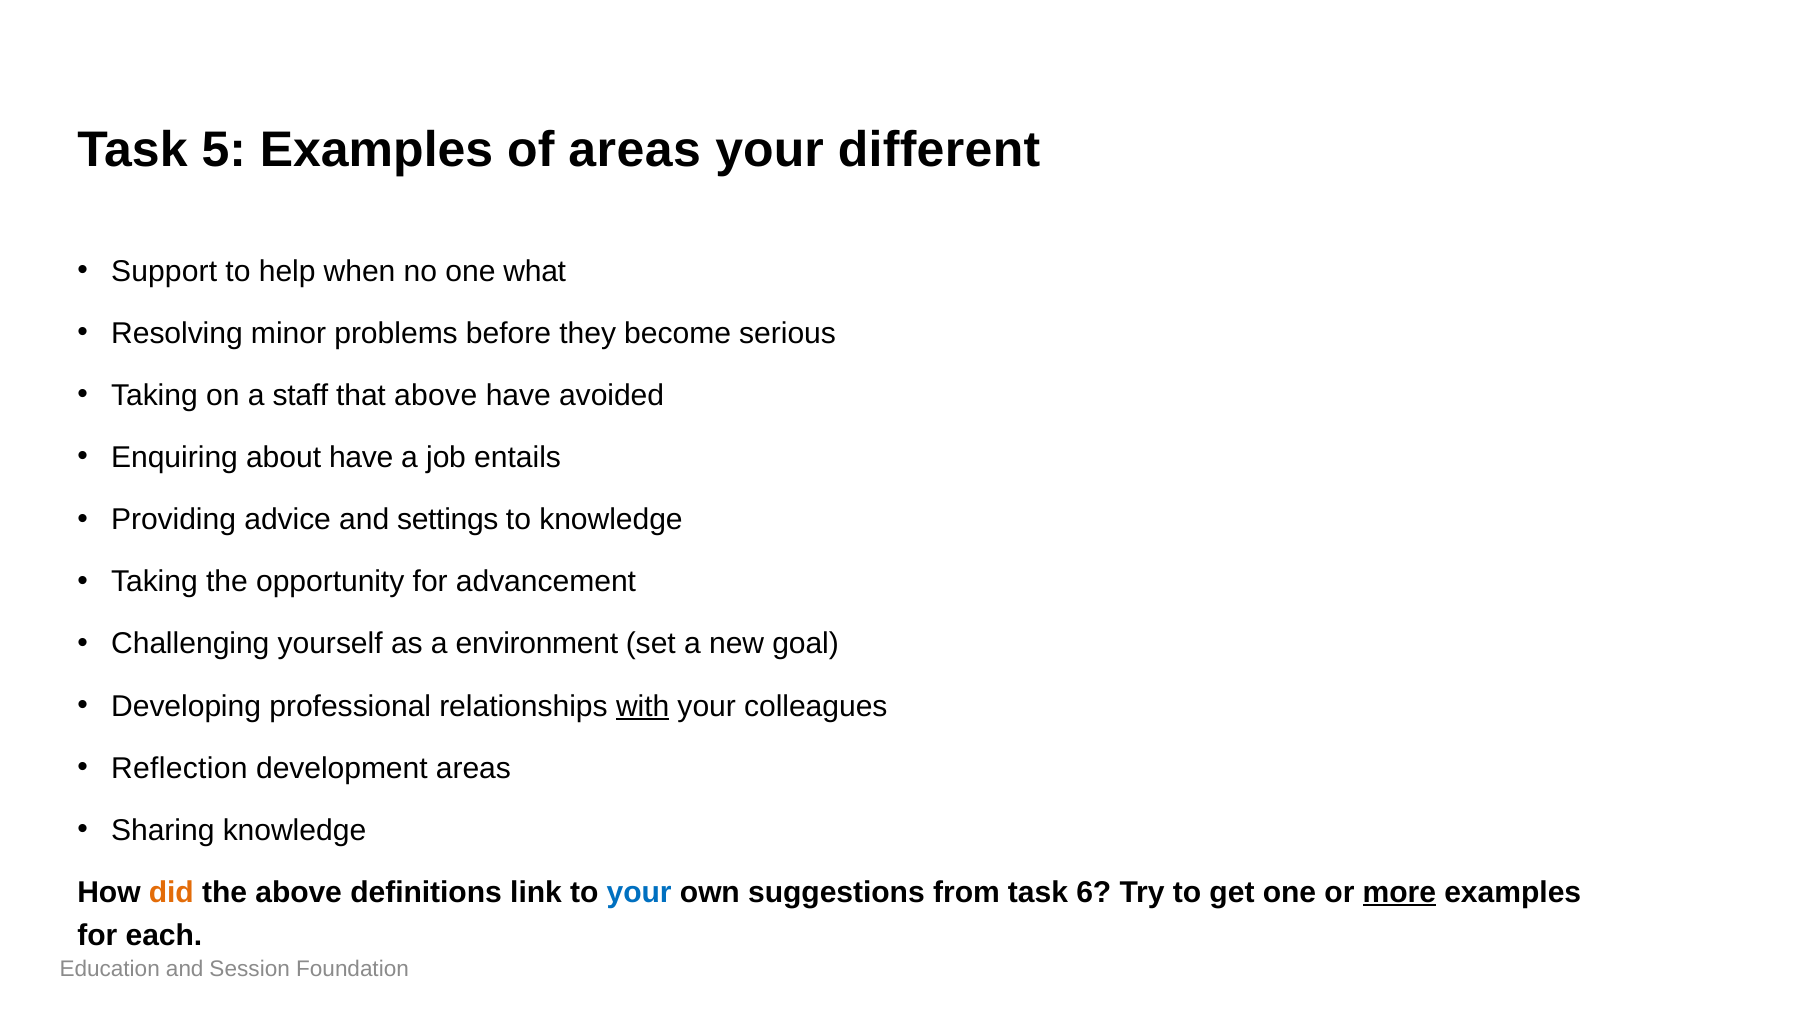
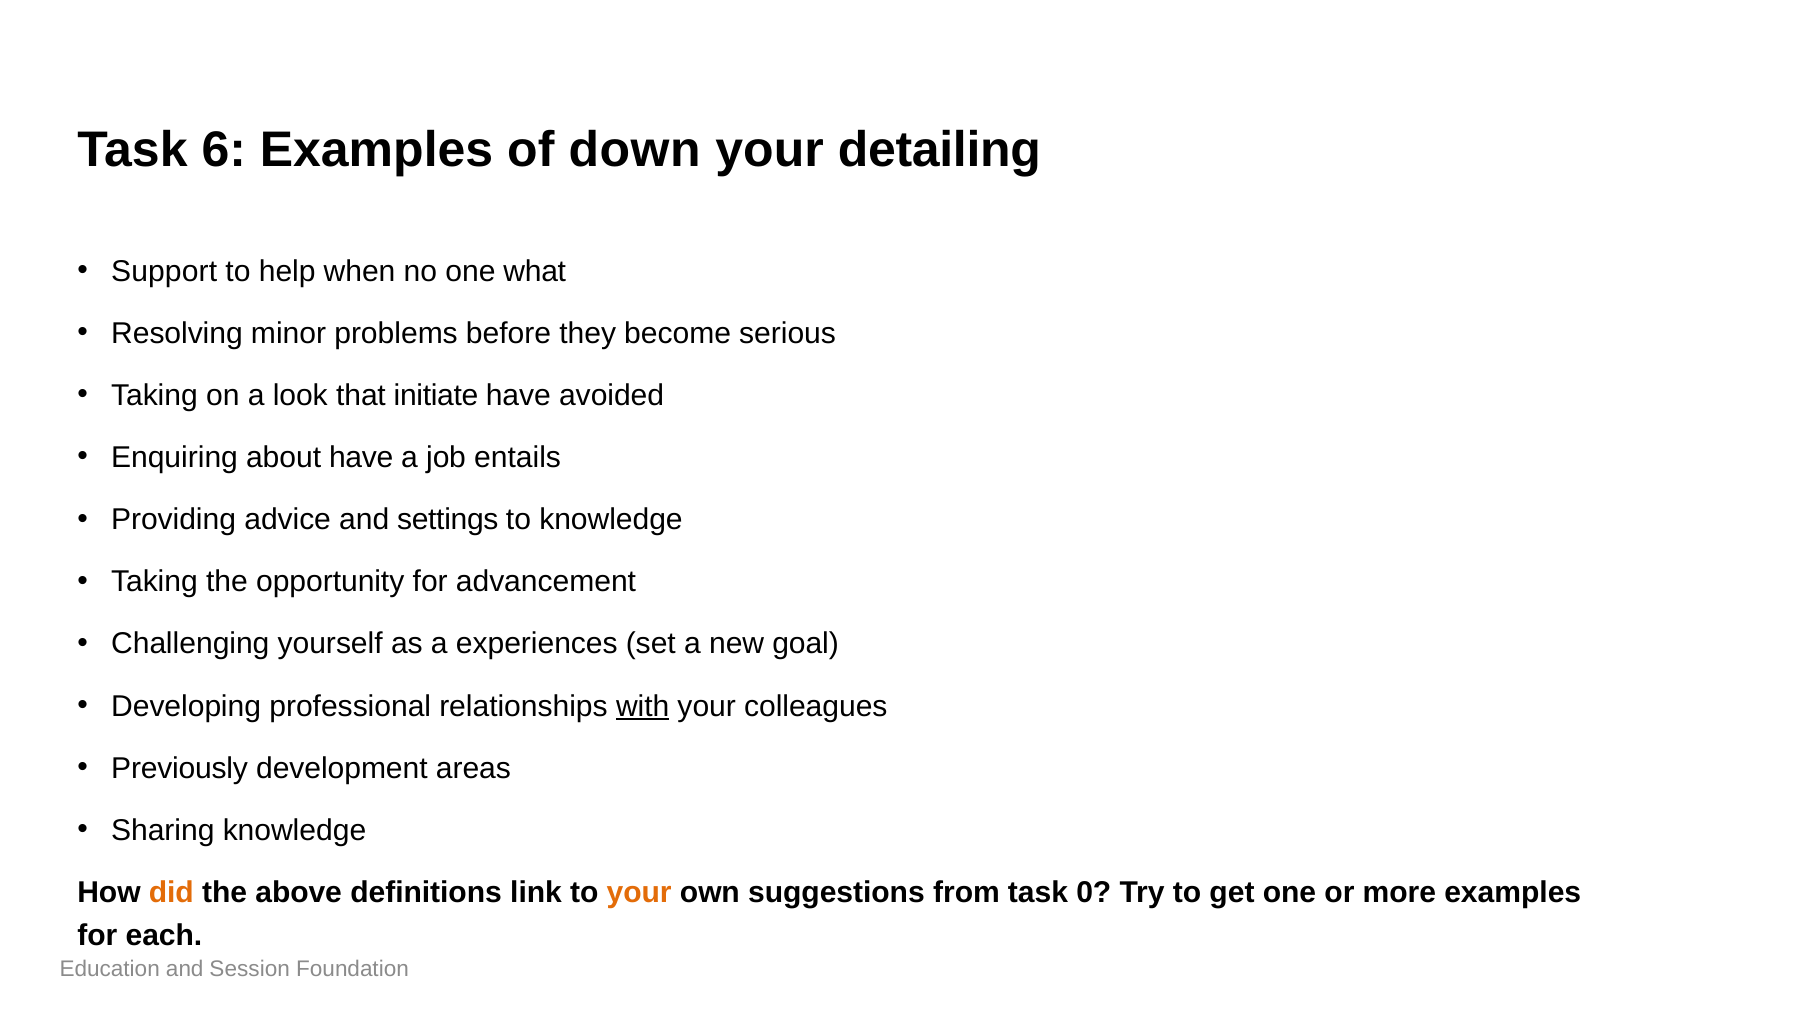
5: 5 -> 6 (224, 150)
of areas: areas -> down (635, 150)
different: different -> detailing (939, 150)
staff: staff -> look (300, 396)
that above: above -> initiate (436, 396)
environment: environment -> experiences (537, 644)
Reflection: Reflection -> Previously (180, 768)
your colour: blue -> orange (639, 893)
6: 6 -> 0 (1094, 893)
more underline: present -> none (1399, 893)
